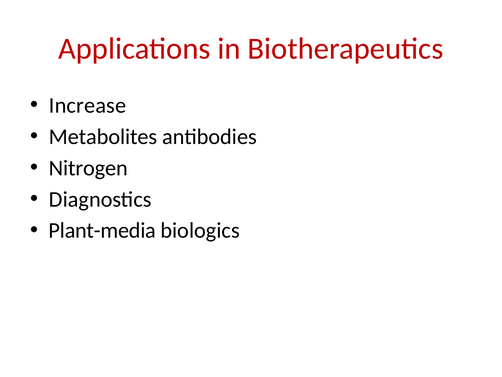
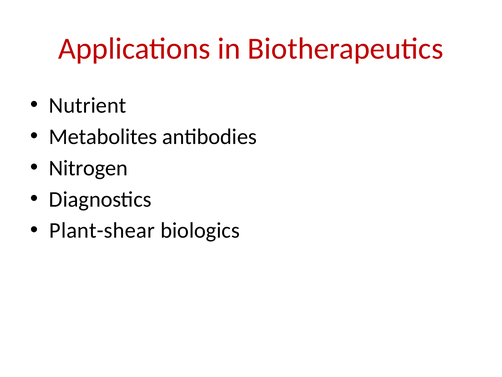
Increase: Increase -> Nutrient (88, 105)
Plant-media: Plant-media -> Plant-shear (102, 230)
